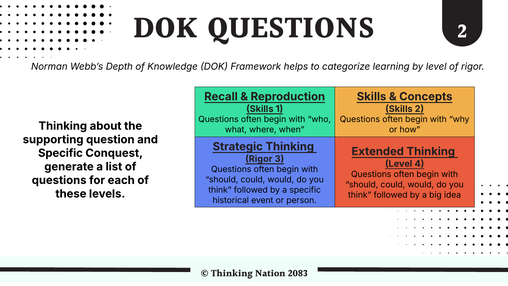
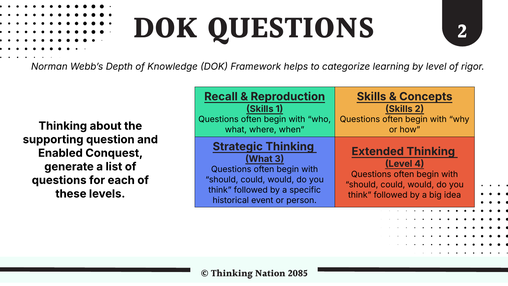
Specific: Specific -> Enabled (60, 153)
Rigor: Rigor -> What (259, 159)
2083: 2083 -> 2085 (298, 274)
